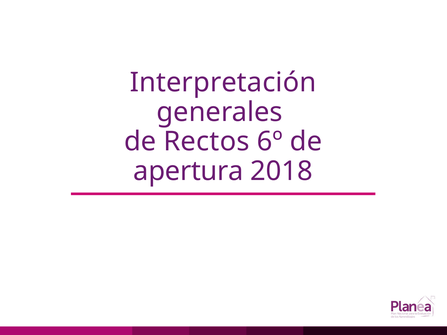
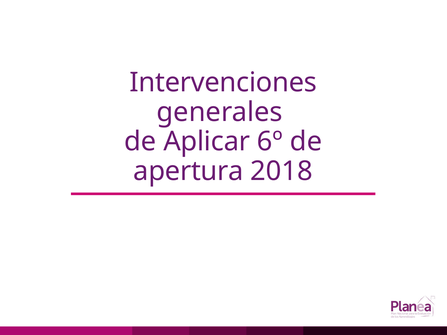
Interpretación: Interpretación -> Intervenciones (223, 83)
Rectos: Rectos -> Aplicar (207, 142)
